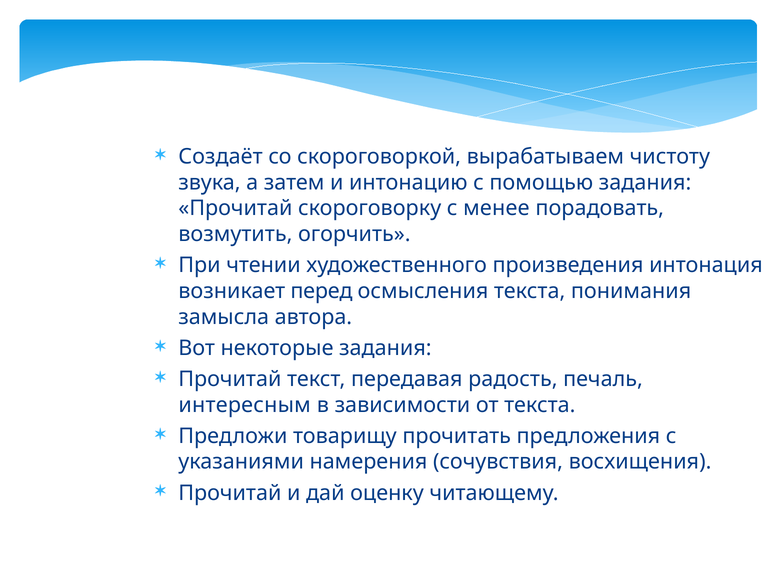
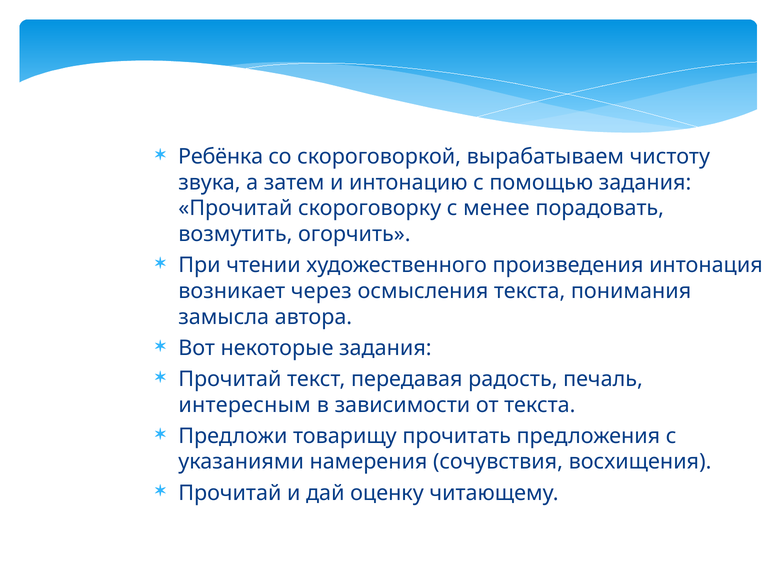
Создаёт: Создаёт -> Ребёнка (221, 157)
перед: перед -> через (321, 291)
